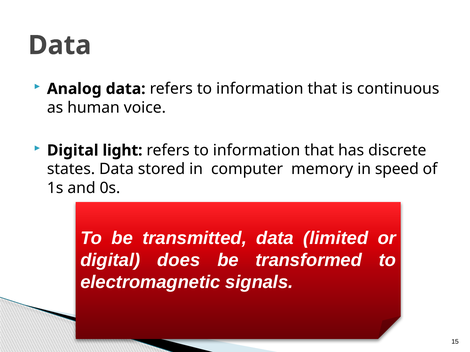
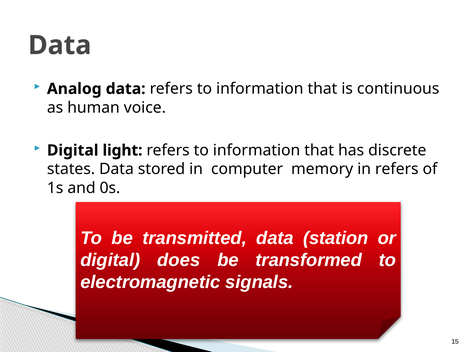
in speed: speed -> refers (397, 169)
limited: limited -> station (336, 239)
